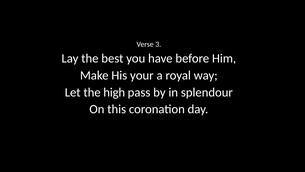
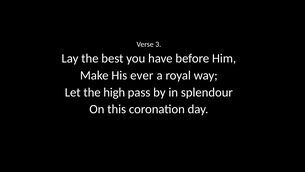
your: your -> ever (142, 75)
